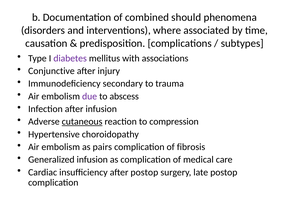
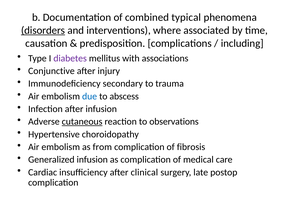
should: should -> typical (186, 17)
disorders underline: none -> present (43, 30)
subtypes: subtypes -> including (242, 43)
due colour: purple -> blue (90, 97)
compression: compression -> observations (174, 122)
pairs: pairs -> from (102, 147)
after postop: postop -> clinical (144, 173)
